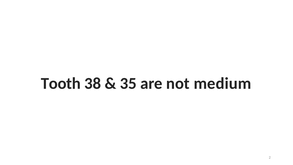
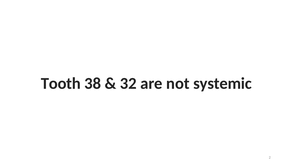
35: 35 -> 32 (128, 83)
medium: medium -> systemic (223, 83)
